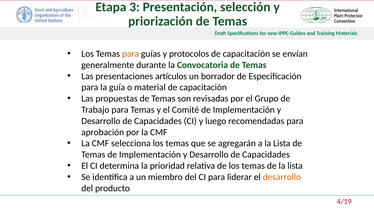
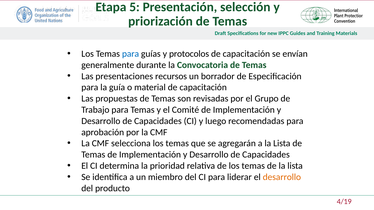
3: 3 -> 5 (135, 7)
para colour: orange -> blue (131, 54)
artículos: artículos -> recursos (171, 76)
